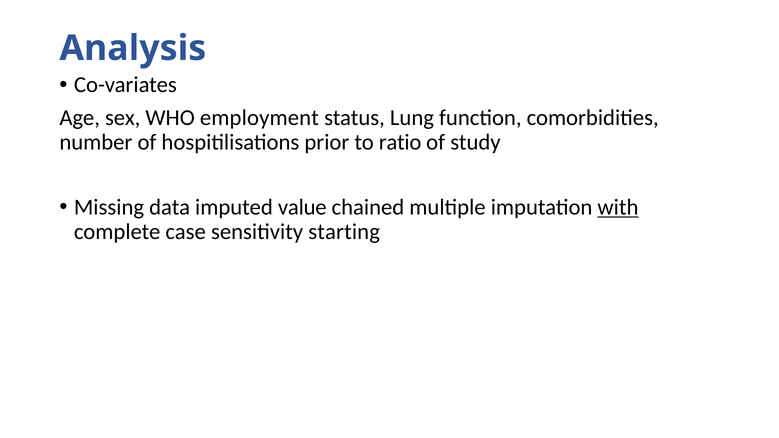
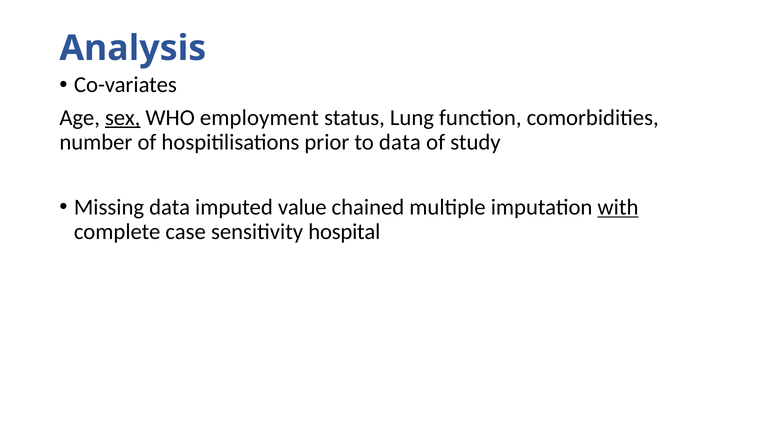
sex underline: none -> present (123, 118)
to ratio: ratio -> data (400, 142)
starting: starting -> hospital (344, 232)
